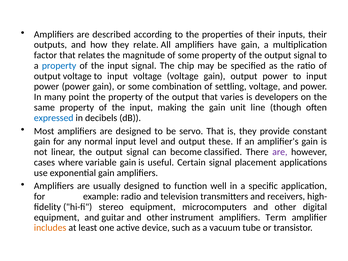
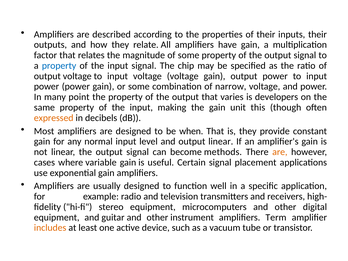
settling: settling -> narrow (231, 87)
line: line -> this (258, 107)
expressed colour: blue -> orange (54, 118)
servo: servo -> when (191, 131)
output these: these -> linear (221, 142)
classified: classified -> methods (223, 152)
are colour: purple -> orange (280, 152)
